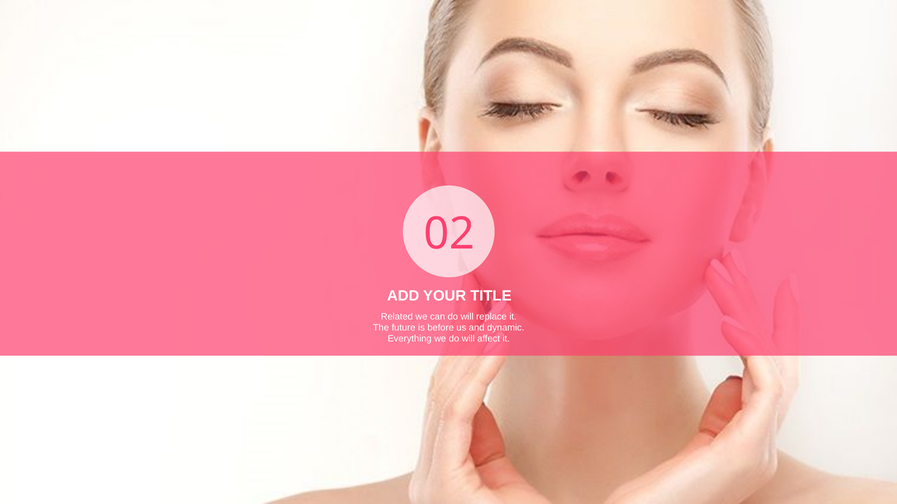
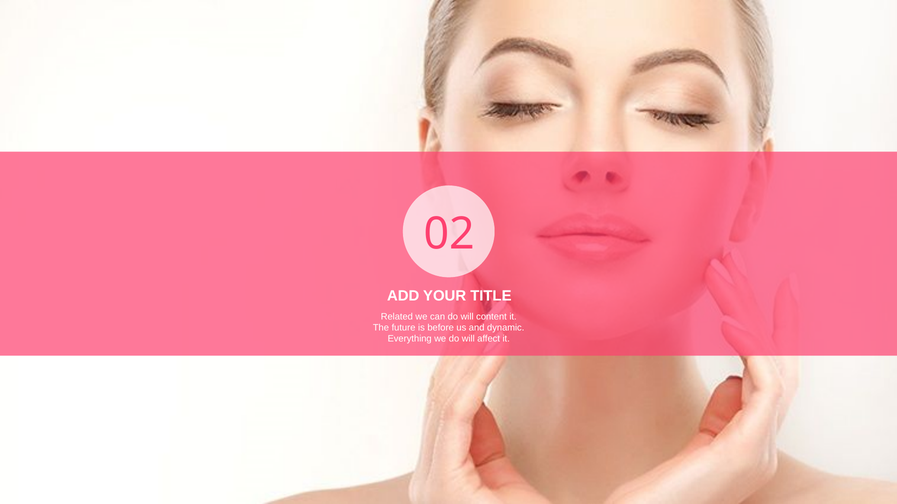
replace: replace -> content (491, 317)
